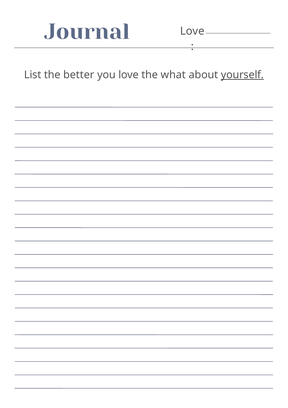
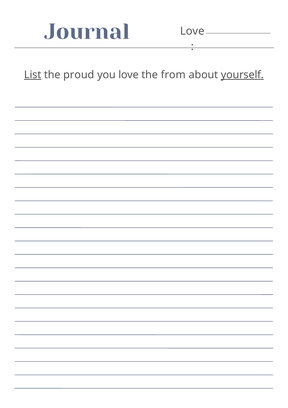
List underline: none -> present (33, 75)
better: better -> proud (79, 75)
what: what -> from (173, 75)
